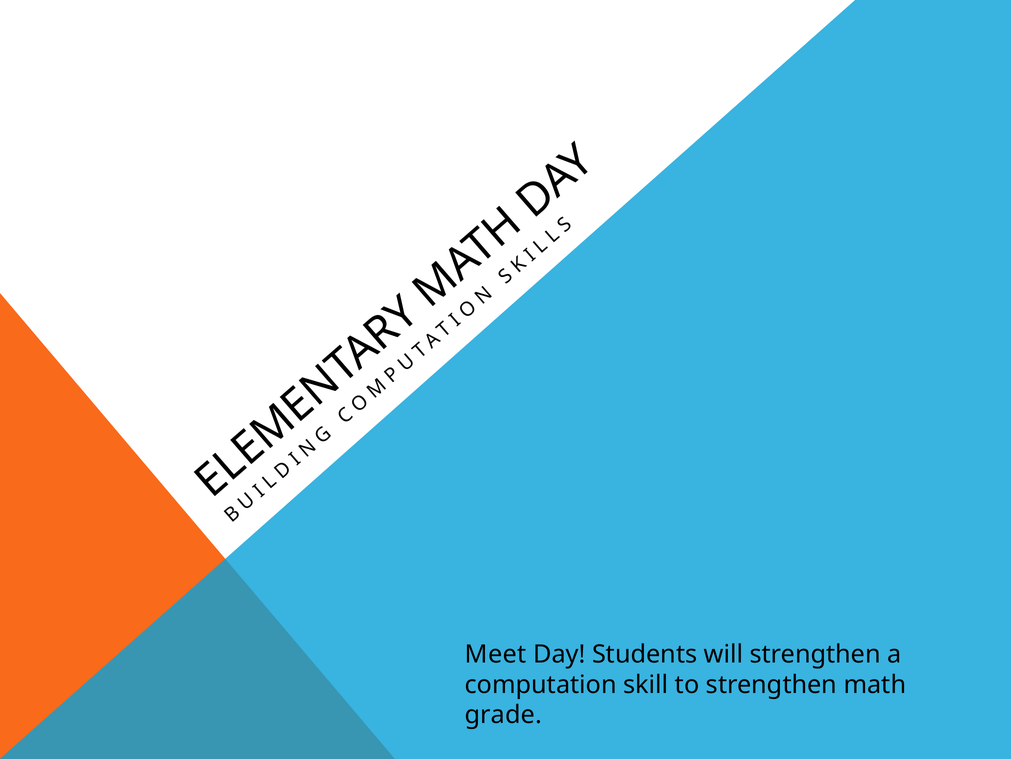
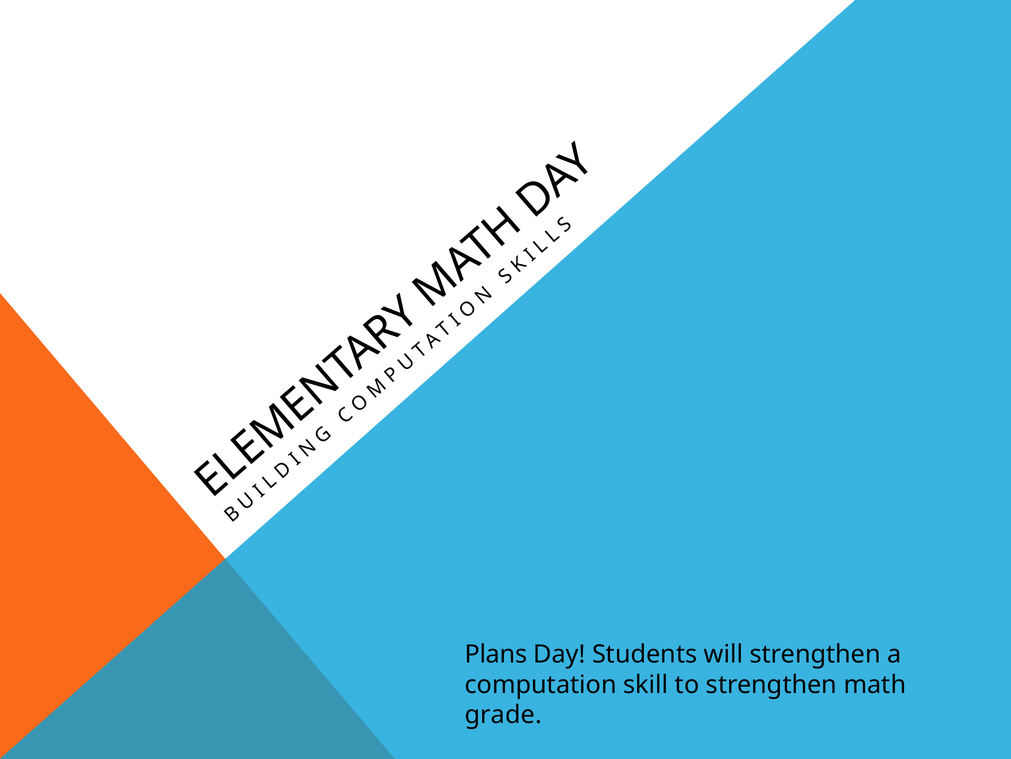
Meet: Meet -> Plans (496, 654)
